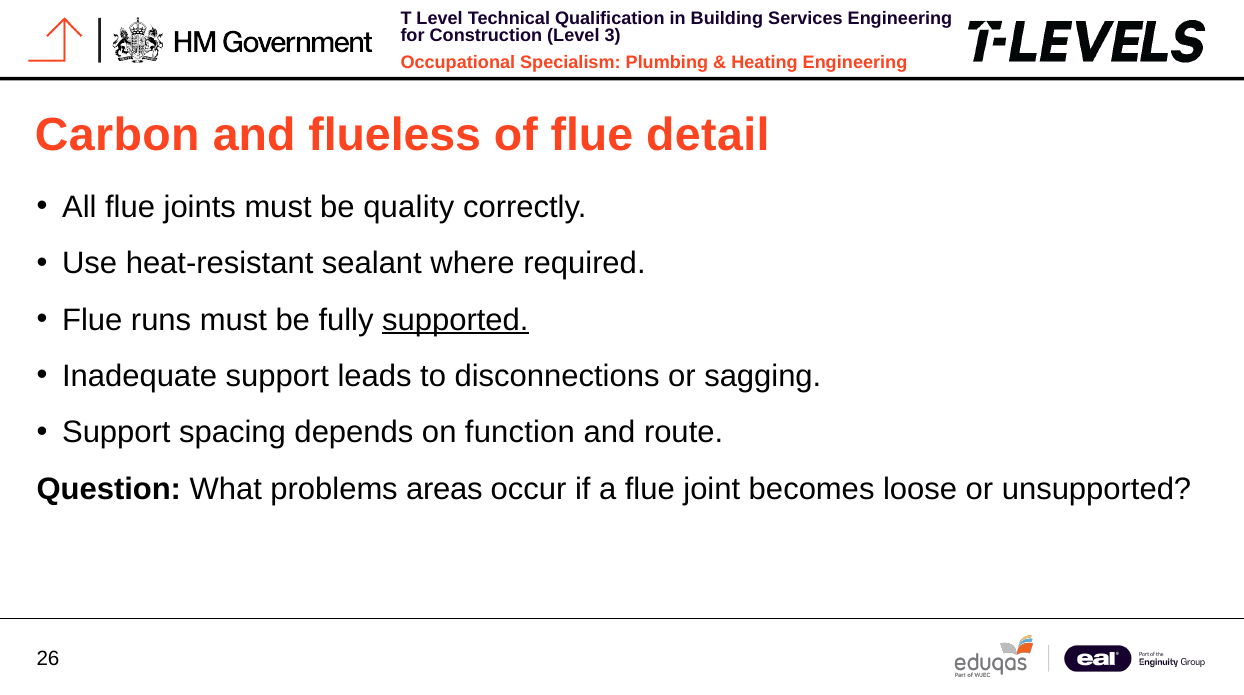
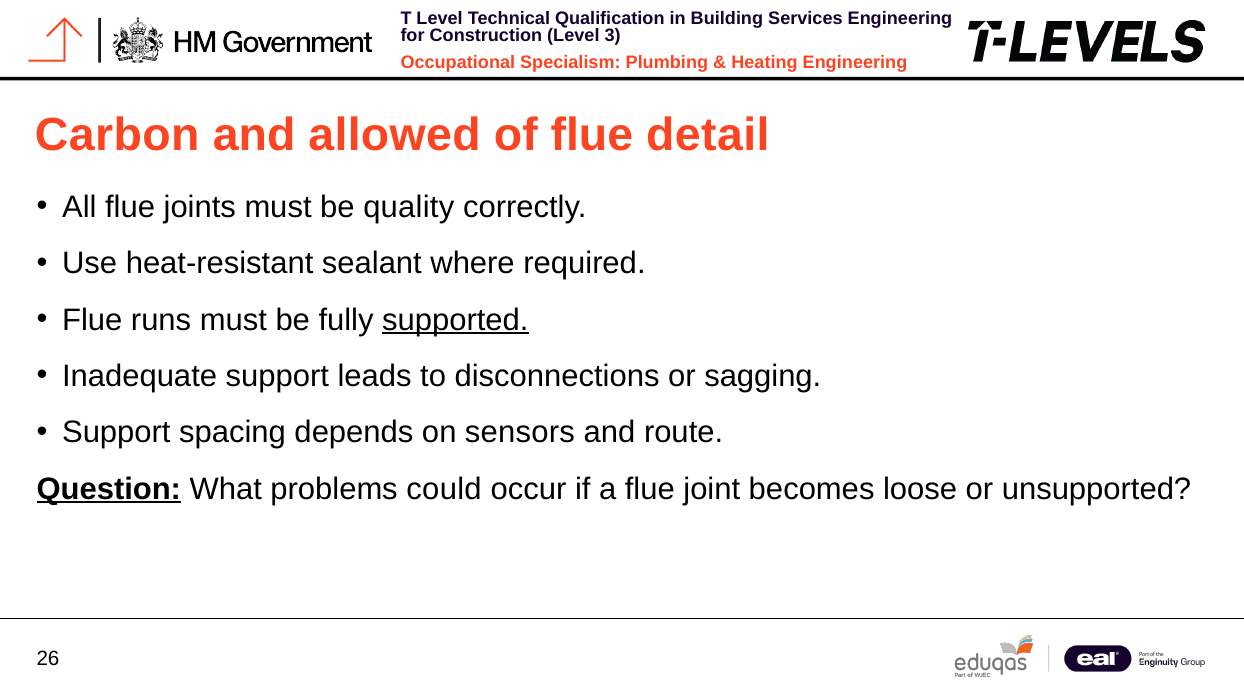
flueless: flueless -> allowed (395, 135)
function: function -> sensors (520, 433)
Question underline: none -> present (109, 489)
areas: areas -> could (444, 489)
